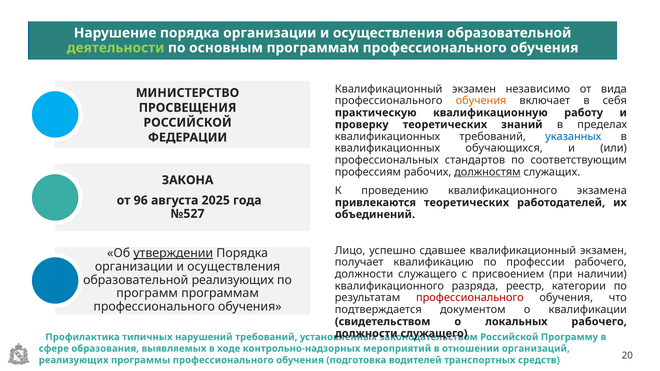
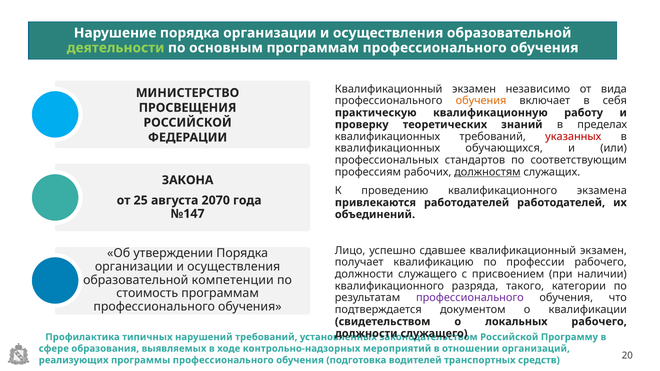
указанных colour: blue -> red (573, 136)
96: 96 -> 25 (141, 200)
2025: 2025 -> 2070 (216, 200)
привлекаются теоретических: теоретических -> работодателей (467, 203)
№527: №527 -> №147 (188, 214)
утверждении underline: present -> none (173, 253)
образовательной реализующих: реализующих -> компетенции (233, 280)
реестр: реестр -> такого (525, 286)
программ: программ -> стоимость (147, 294)
профессионального colour: red -> purple (470, 298)
